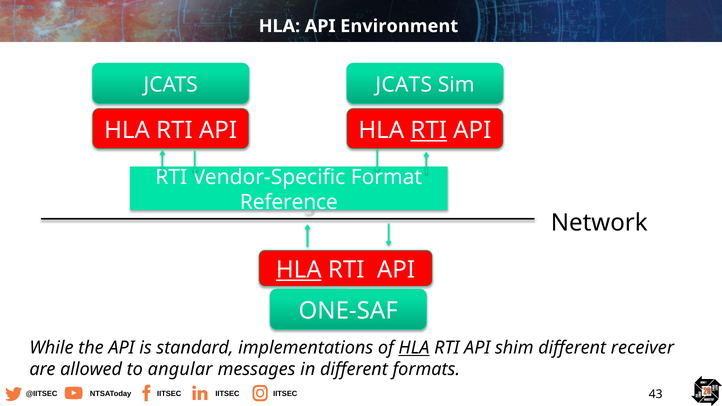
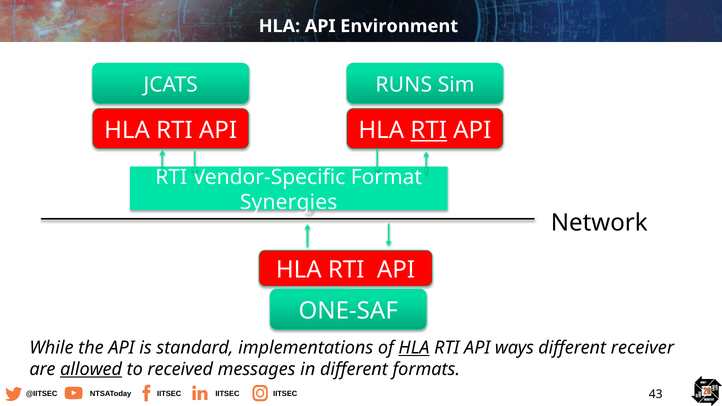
JCATS JCATS: JCATS -> RUNS (404, 85)
Reference: Reference -> Synergies (289, 202)
HLA underline: present -> none (299, 270)
shim: shim -> ways (514, 348)
allowed underline: none -> present (91, 369)
angular: angular -> received (180, 369)
